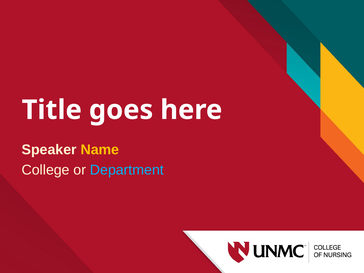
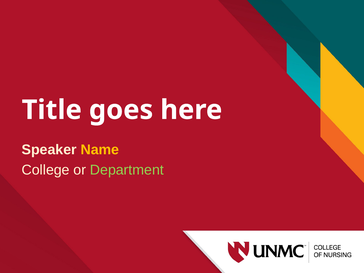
Department colour: light blue -> light green (127, 170)
